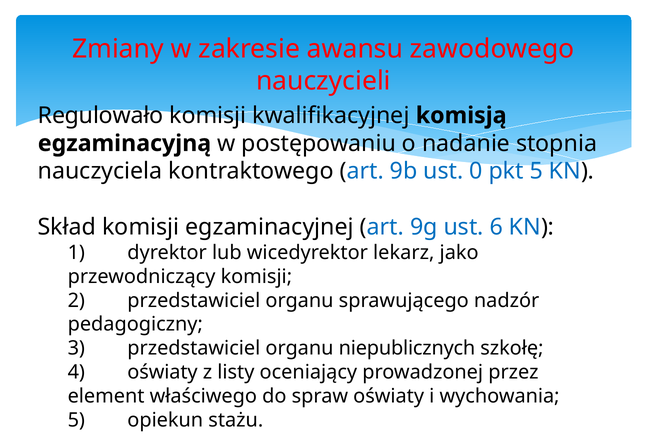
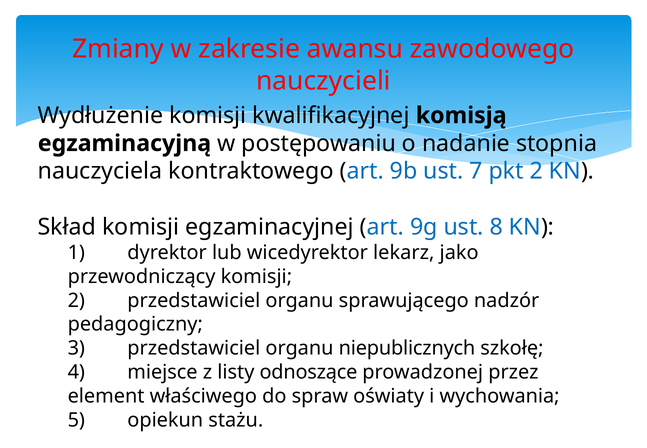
Regulowało: Regulowało -> Wydłużenie (101, 115)
0: 0 -> 7 (476, 171)
pkt 5: 5 -> 2 (536, 171)
6: 6 -> 8 (496, 227)
4 oświaty: oświaty -> miejsce (162, 372)
oceniający: oceniający -> odnoszące (308, 372)
